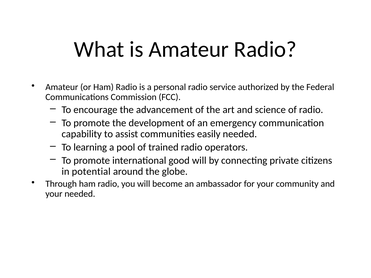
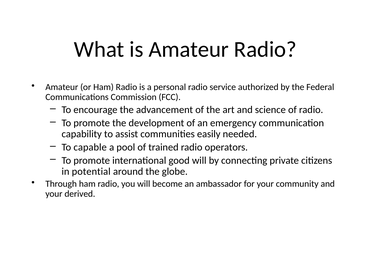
learning: learning -> capable (90, 147)
your needed: needed -> derived (80, 194)
